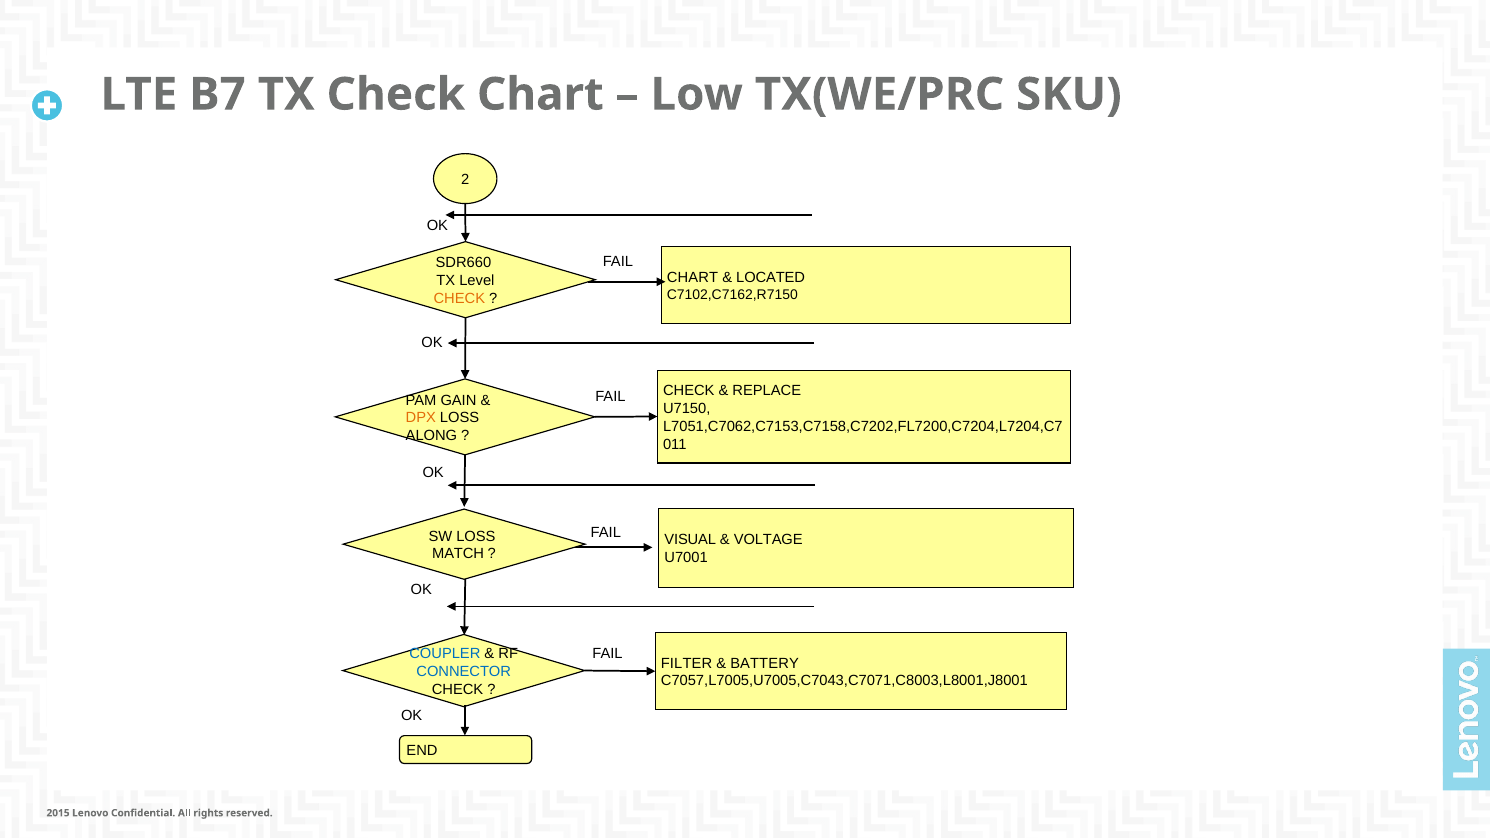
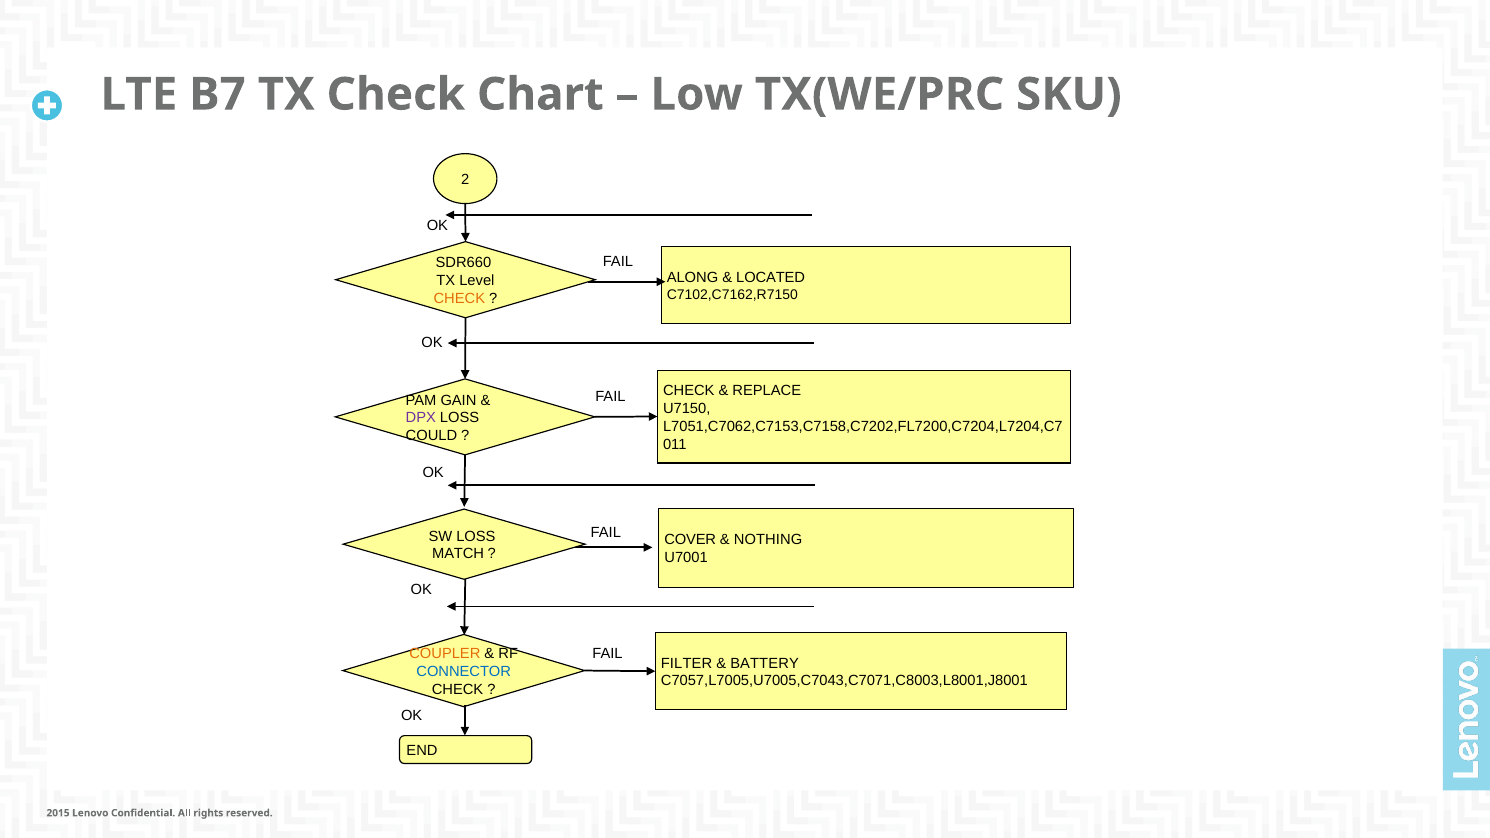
CHART: CHART -> ALONG (693, 278)
DPX colour: orange -> purple (421, 418)
ALONG: ALONG -> COULD (431, 436)
VISUAL: VISUAL -> COVER (690, 540)
VOLTAGE: VOLTAGE -> NOTHING (768, 540)
COUPLER colour: blue -> orange (445, 654)
